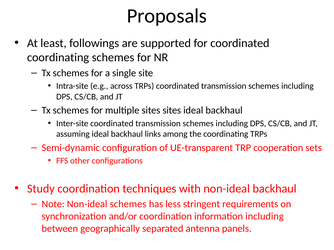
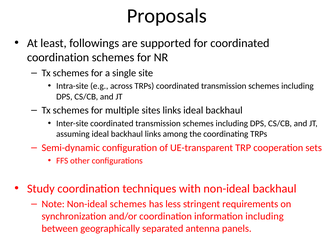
coordinating: coordinating -> coordination (58, 58)
sites sites: sites -> links (172, 111)
